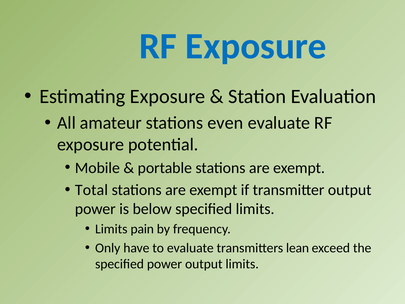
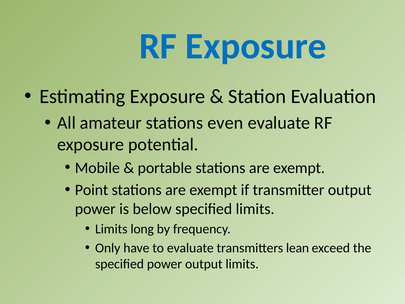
Total: Total -> Point (92, 190)
pain: pain -> long (142, 229)
